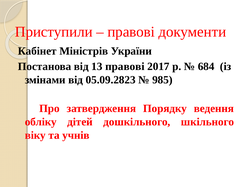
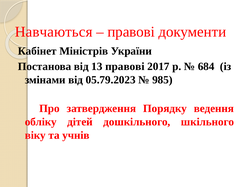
Приступили: Приступили -> Навчаються (54, 32)
05.09.2823: 05.09.2823 -> 05.79.2023 (111, 80)
